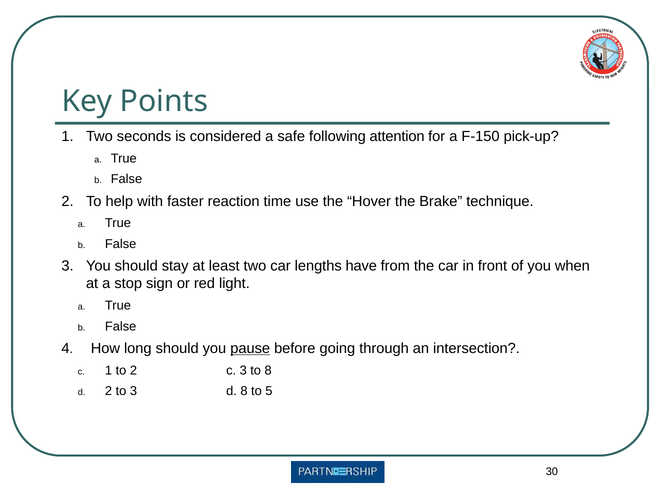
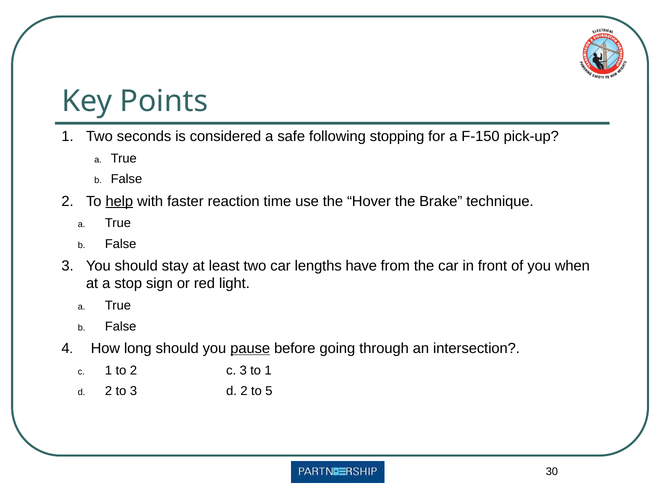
attention: attention -> stopping (397, 137)
help underline: none -> present (119, 201)
to 8: 8 -> 1 (268, 370)
3 d 8: 8 -> 2 (244, 391)
